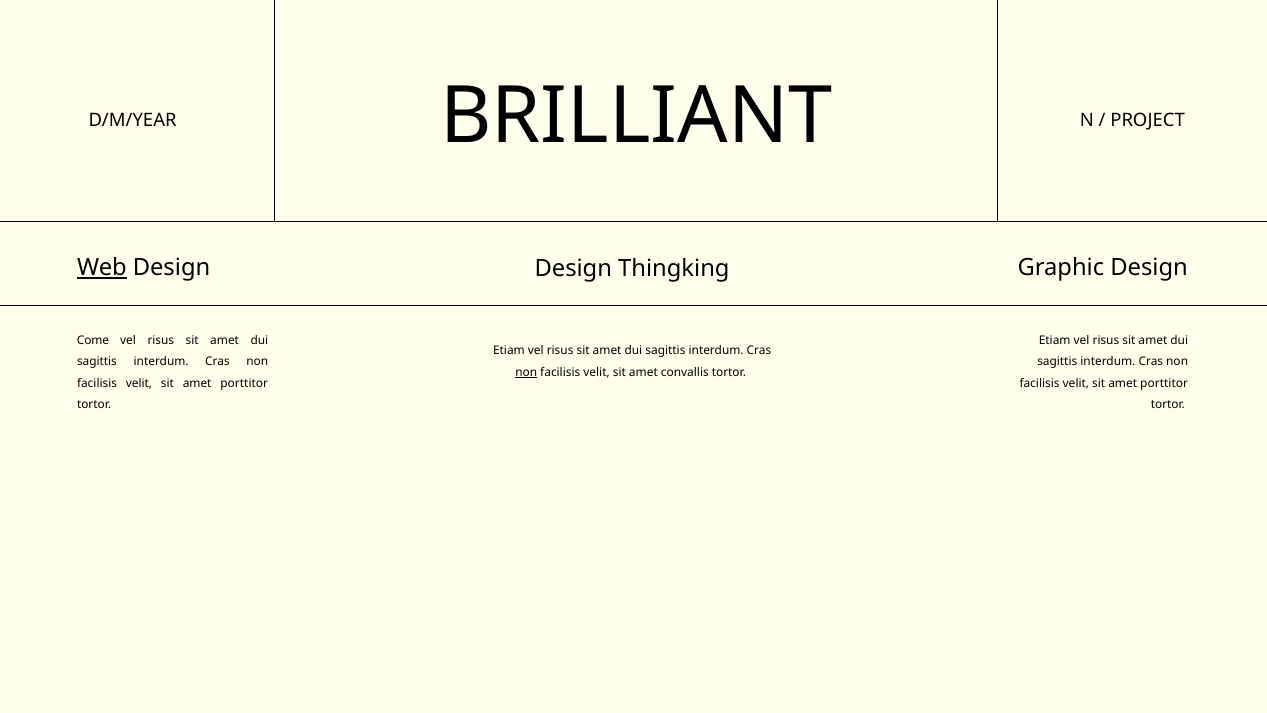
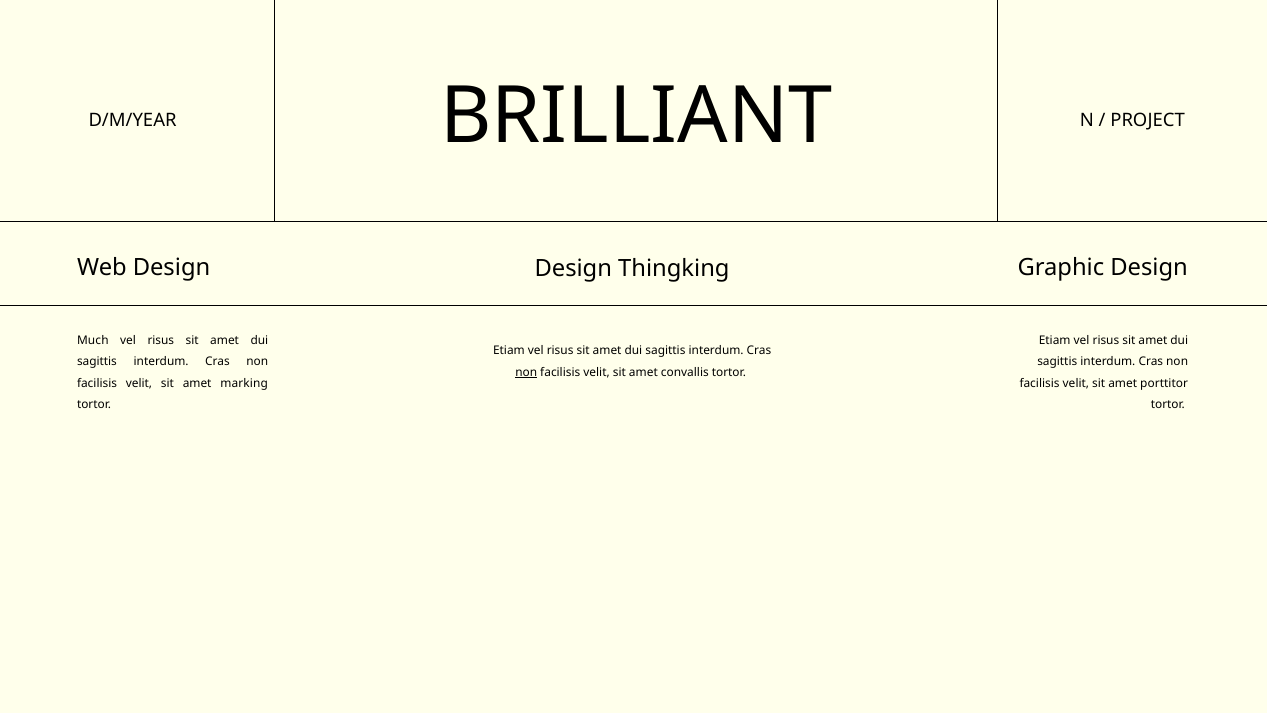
Web underline: present -> none (102, 268)
Come: Come -> Much (93, 340)
porttitor: porttitor -> marking (244, 383)
